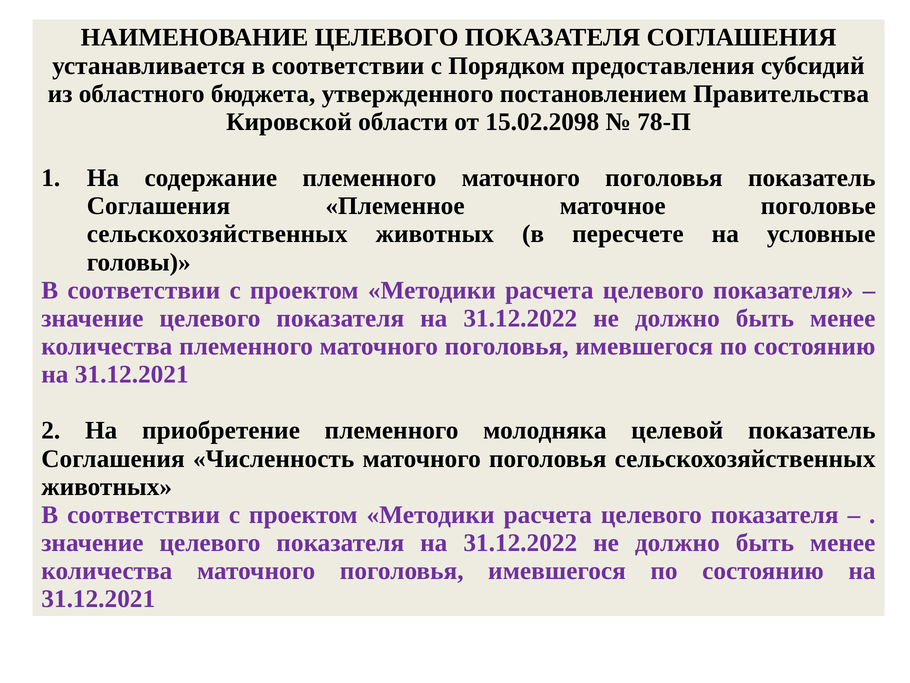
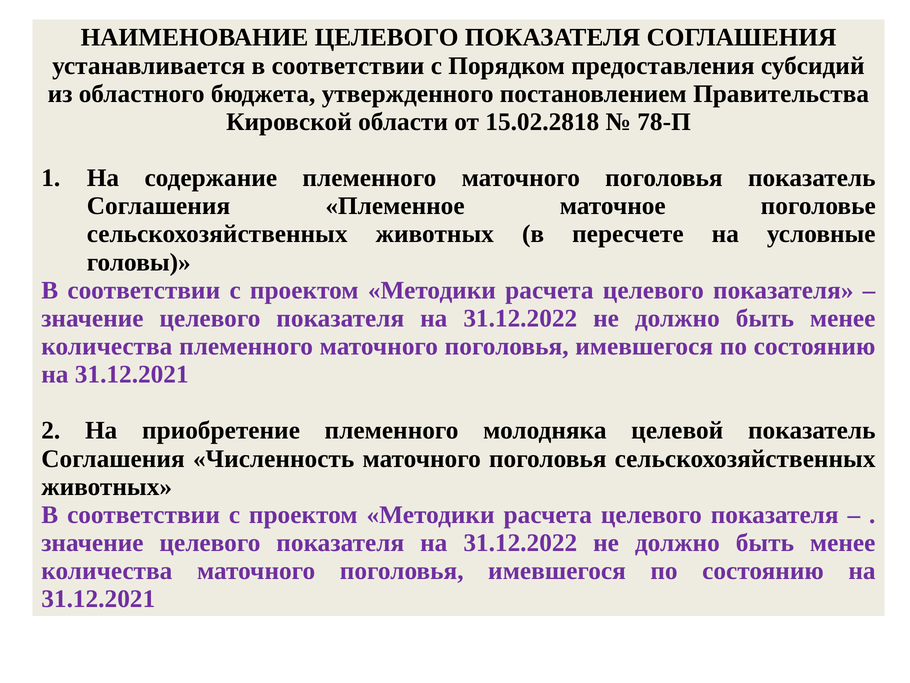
15.02.2098: 15.02.2098 -> 15.02.2818 (542, 122)
